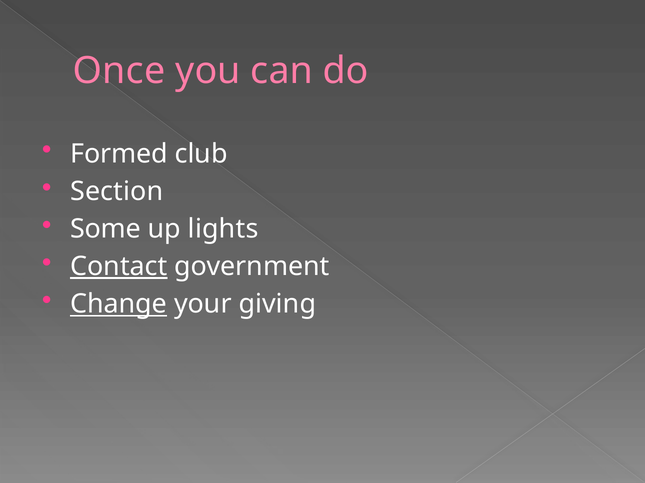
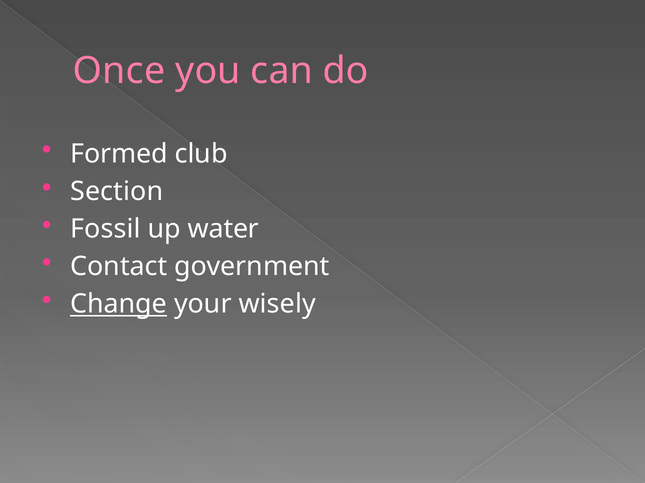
Some: Some -> Fossil (105, 229)
lights: lights -> water (223, 229)
Contact underline: present -> none (119, 267)
giving: giving -> wisely (277, 305)
